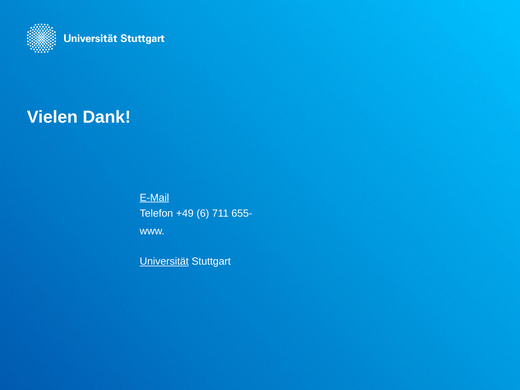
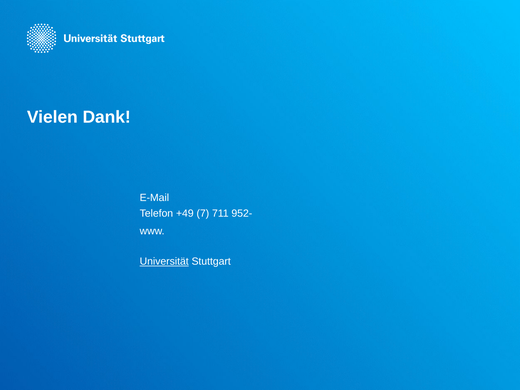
E-Mail underline: present -> none (154, 198)
6: 6 -> 7 (203, 213)
655-: 655- -> 952- (242, 213)
